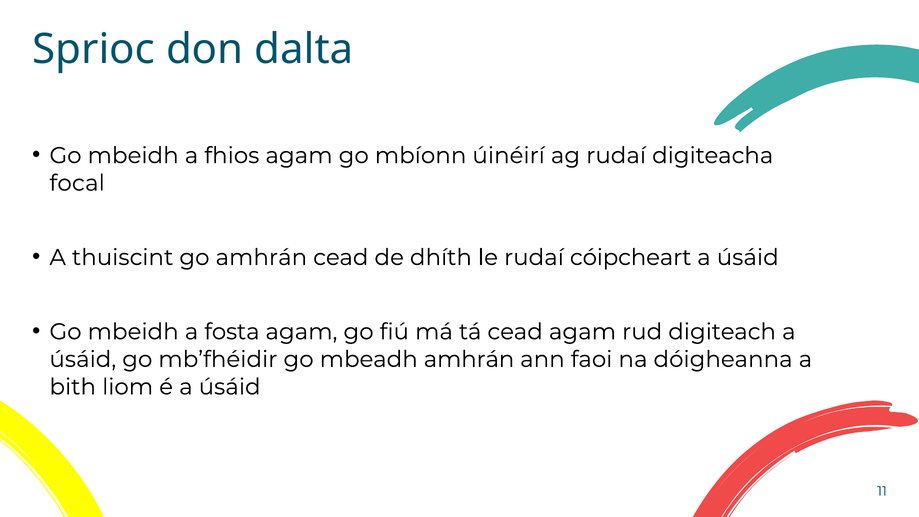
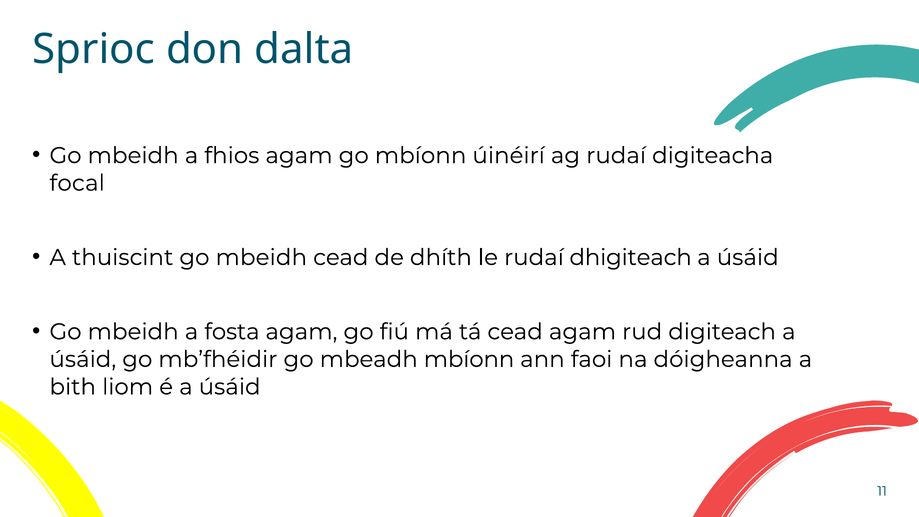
thuiscint go amhrán: amhrán -> mbeidh (261, 257)
cóipcheart: cóipcheart -> dhigiteach (631, 257)
mbeadh amhrán: amhrán -> mbíonn (469, 359)
